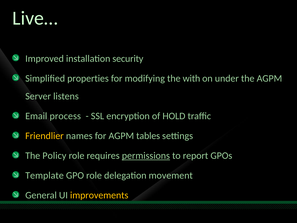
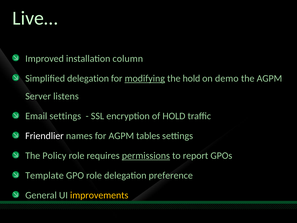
security: security -> column (128, 58)
Simplified properties: properties -> delegation (88, 78)
modifying underline: none -> present (145, 78)
the with: with -> hold (191, 78)
under: under -> demo (227, 78)
Email process: process -> settings (65, 116)
Friendlier colour: yellow -> white (44, 136)
movement: movement -> preference (171, 175)
